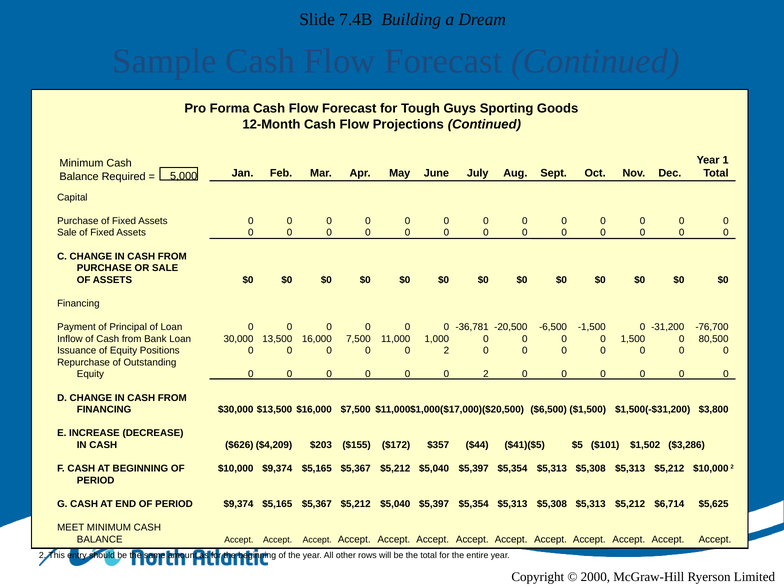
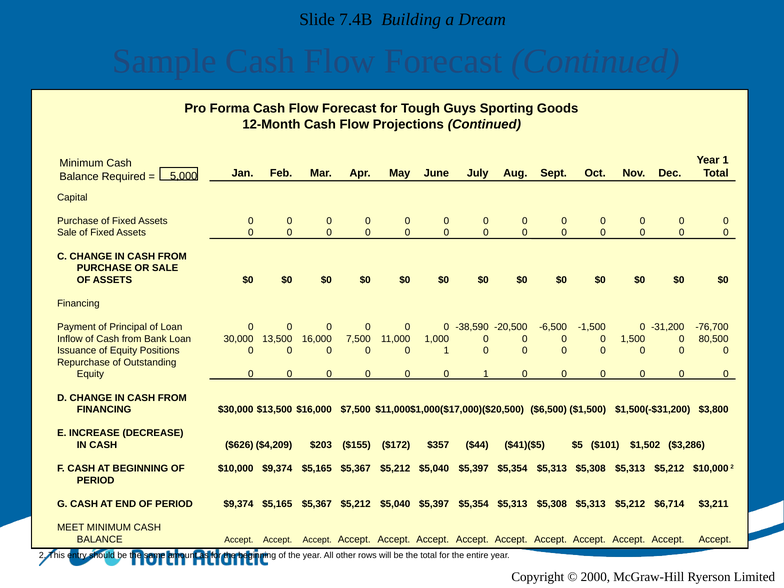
-36,781: -36,781 -> -38,590 (472, 327)
2: 2 -> 1 (446, 351)
2: 2 -> 1 (486, 374)
$5,625: $5,625 -> $3,211 (714, 504)
